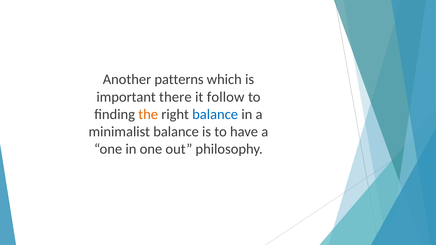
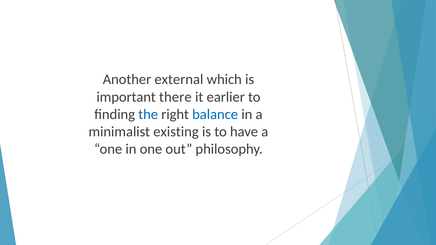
patterns: patterns -> external (179, 80)
follow: follow -> earlier (226, 97)
the colour: orange -> blue (148, 114)
minimalist balance: balance -> existing (176, 132)
